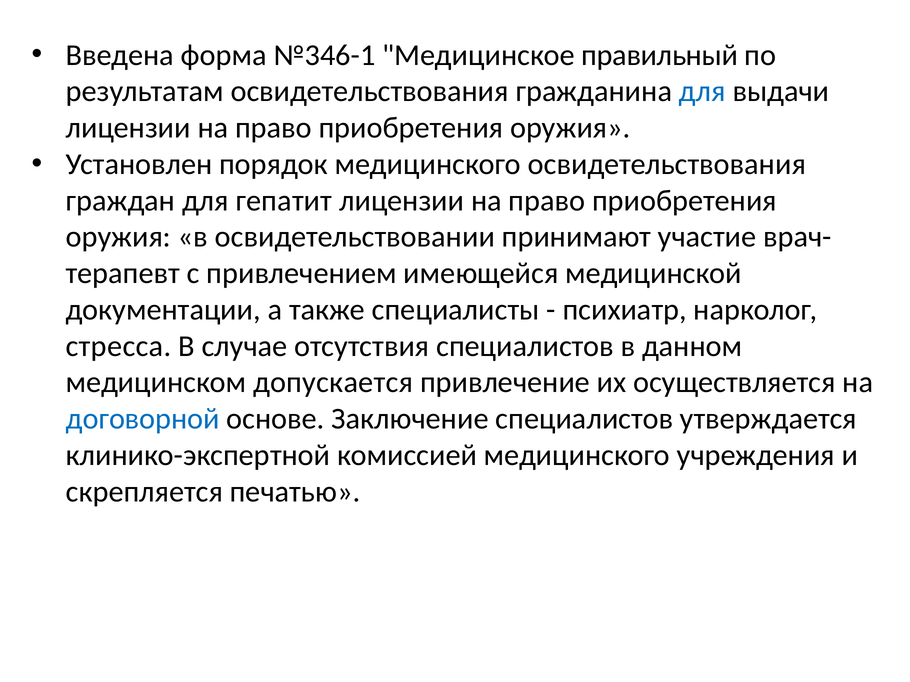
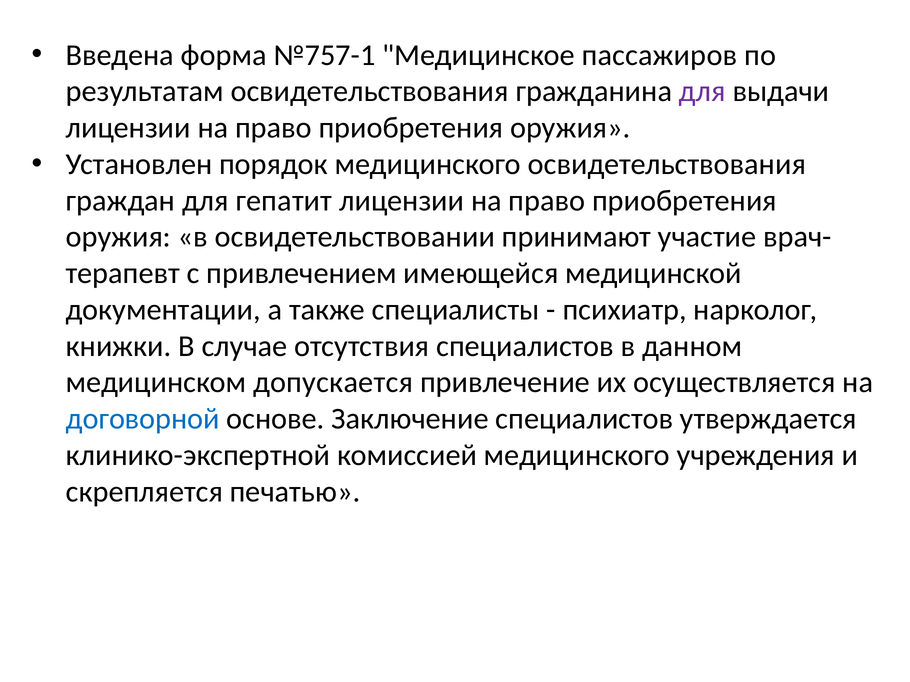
№346-1: №346-1 -> №757-1 (324, 55)
правильный: правильный -> пассажиров (659, 55)
для colour: blue -> purple (702, 92)
стресса: стресса -> книжки (119, 346)
